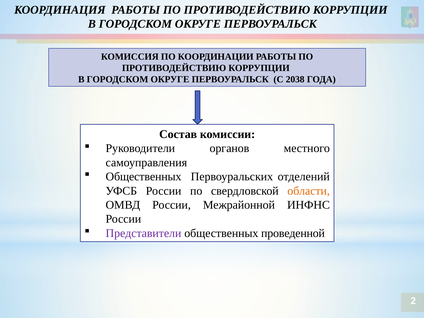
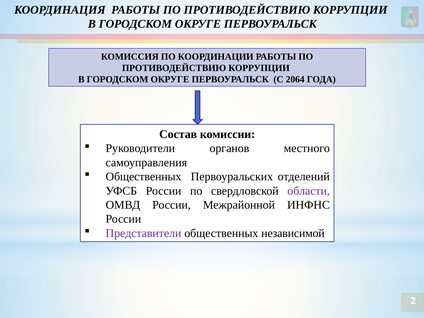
2038: 2038 -> 2064 (295, 79)
области colour: orange -> purple (309, 191)
проведенной: проведенной -> независимой (293, 233)
